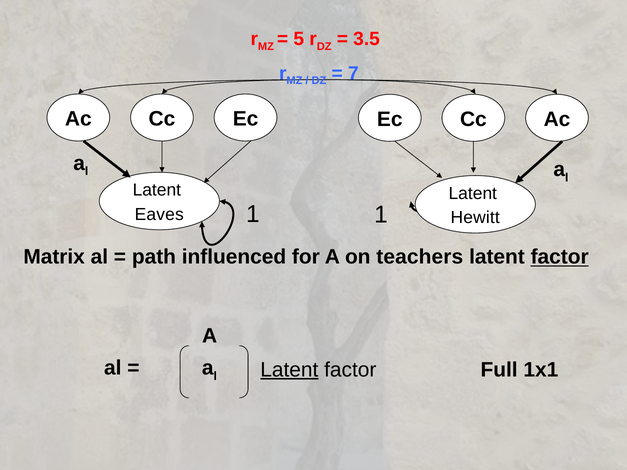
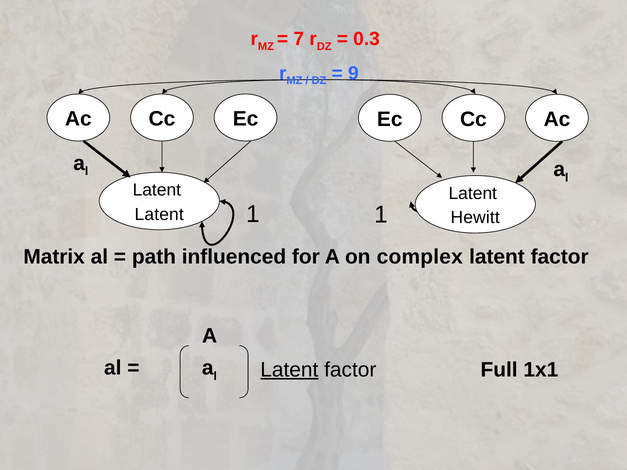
5: 5 -> 7 (299, 39)
3.5: 3.5 -> 0.3 (367, 39)
7: 7 -> 9 (353, 73)
Eaves: Eaves -> Latent (159, 215)
teachers: teachers -> complex (420, 257)
factor underline: present -> none (560, 257)
